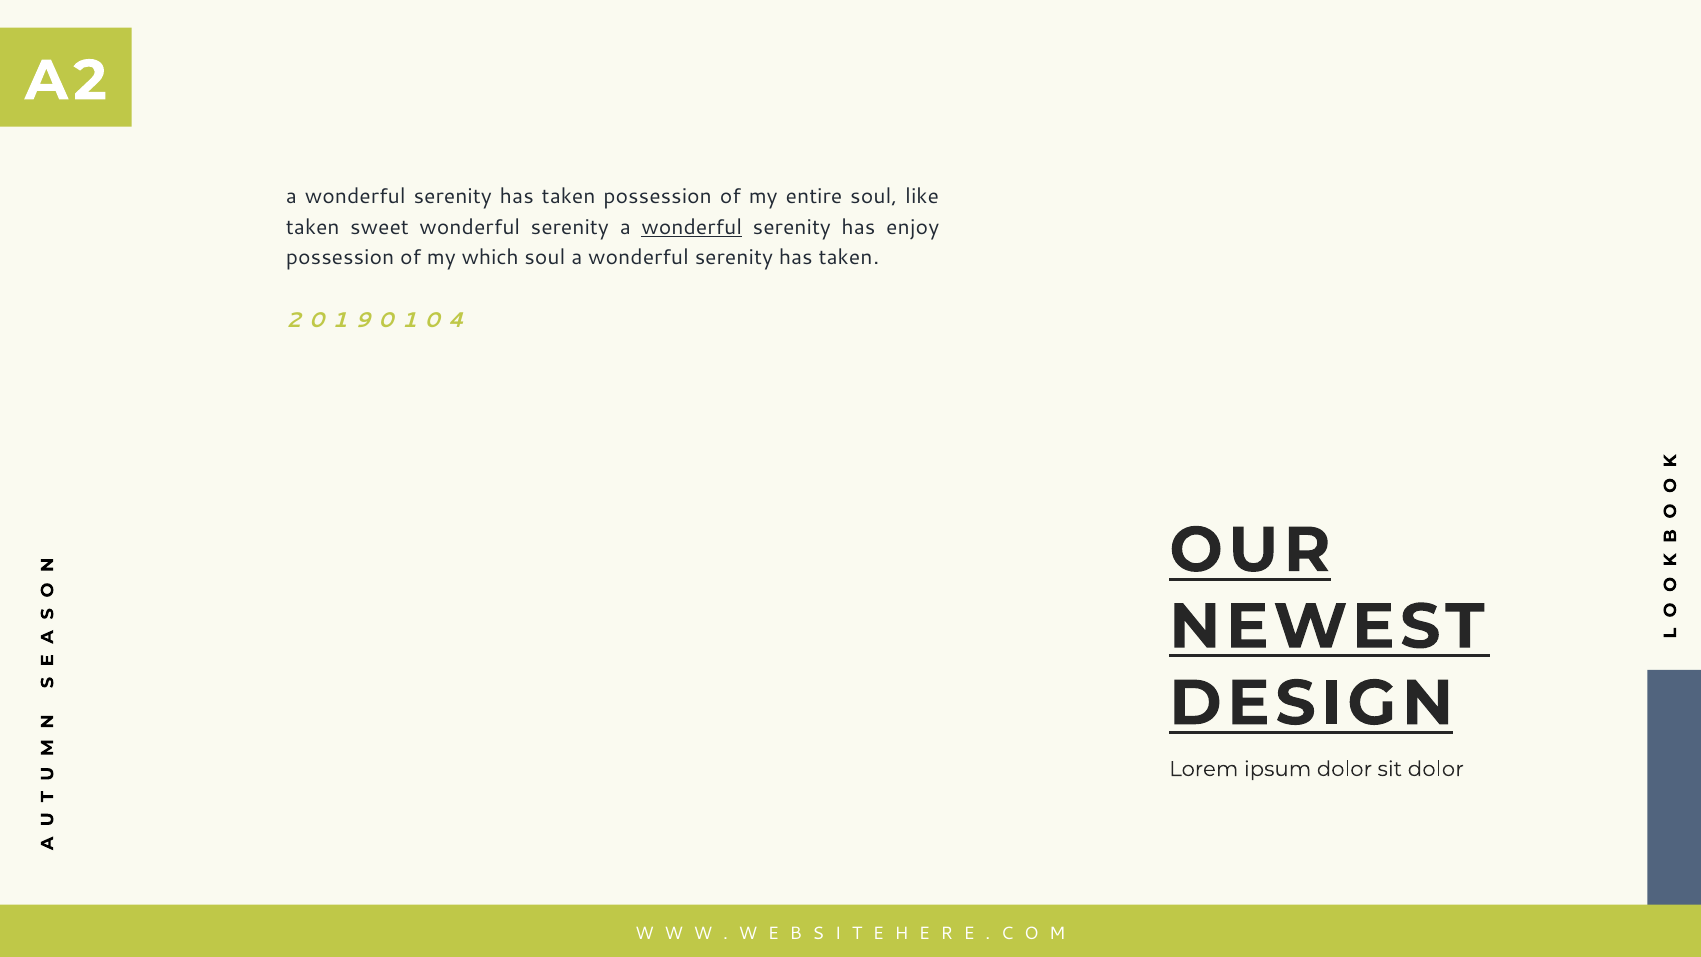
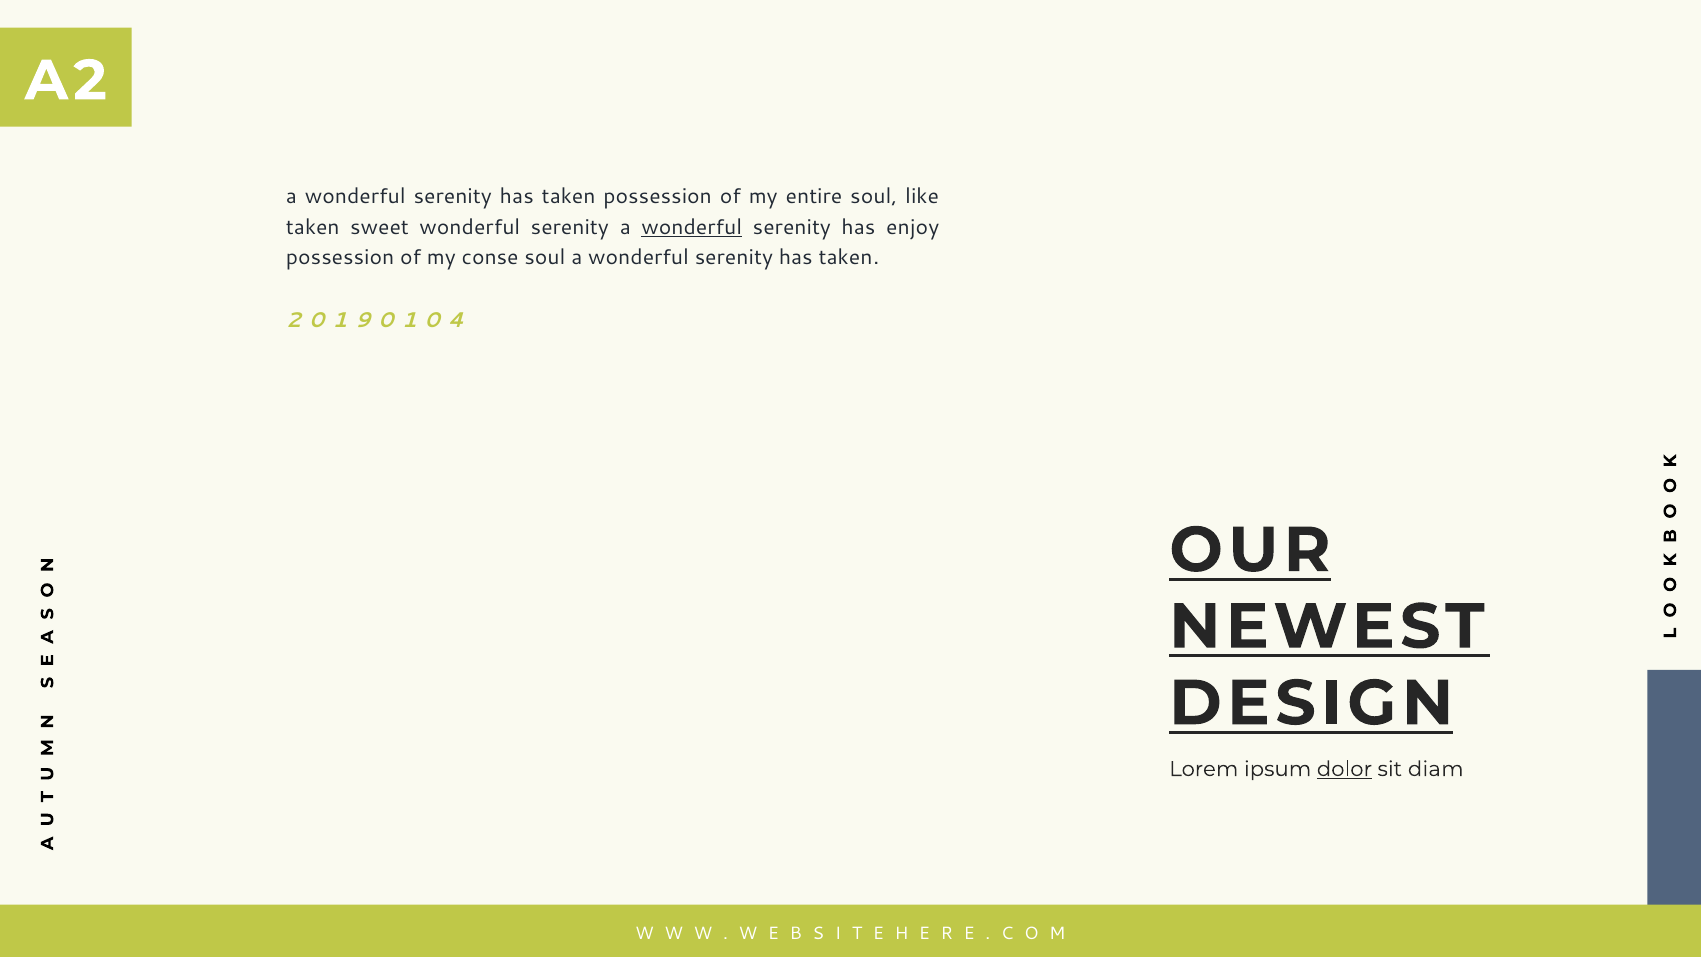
which: which -> conse (490, 258)
dolor underline: none -> present (1344, 769)
sit dolor: dolor -> diam (1436, 769)
